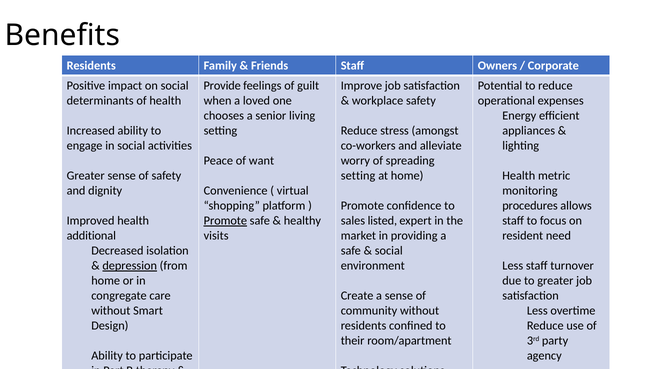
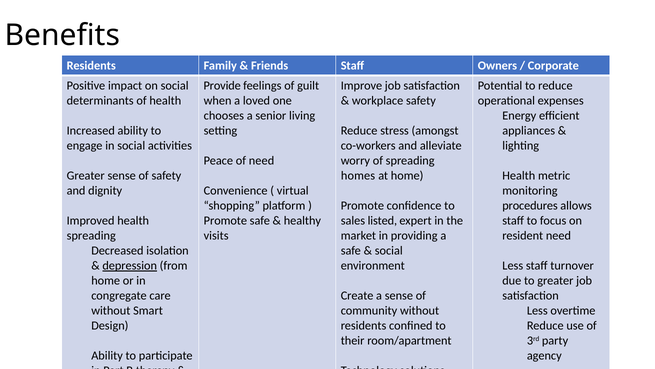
of want: want -> need (262, 160)
setting: setting -> homes (358, 175)
Promote underline: present -> none (225, 220)
additional: additional -> spreading (91, 235)
